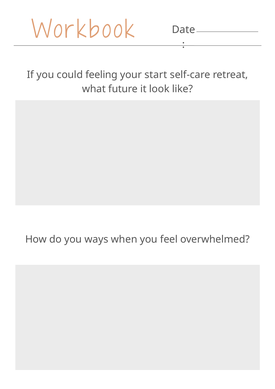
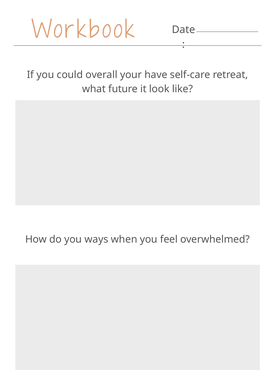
feeling: feeling -> overall (101, 75)
start: start -> have (156, 75)
